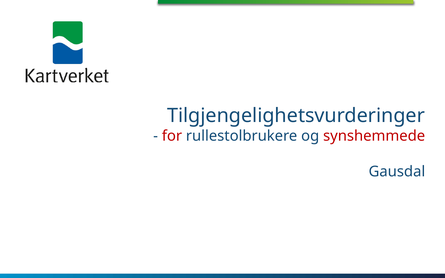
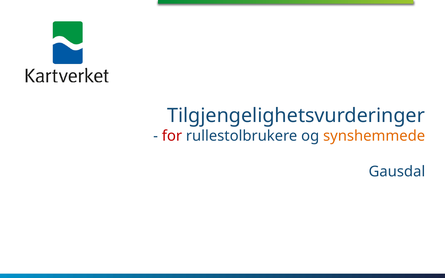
synshemmede colour: red -> orange (374, 136)
